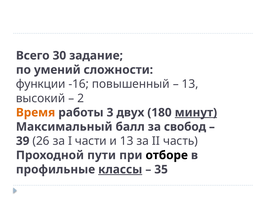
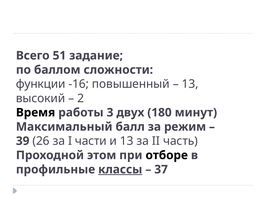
30: 30 -> 51 (59, 55)
умений: умений -> баллом (57, 70)
Время colour: orange -> black (36, 112)
минут underline: present -> none (196, 112)
свобод: свобод -> режим (185, 126)
пути: пути -> этом (102, 155)
35: 35 -> 37 (161, 169)
